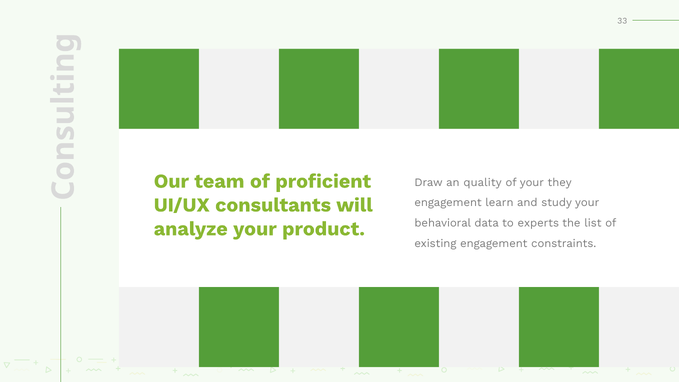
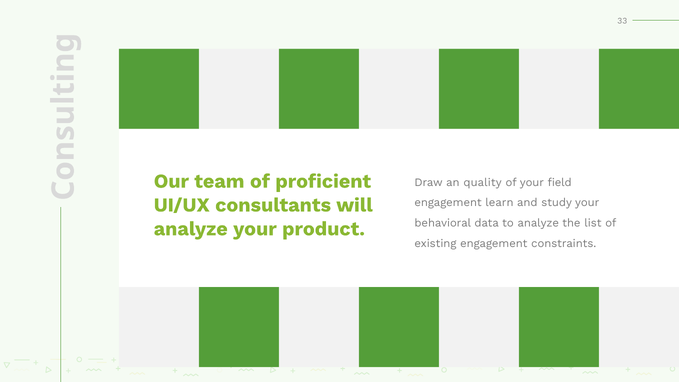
they: they -> field (560, 182)
to experts: experts -> analyze (538, 223)
